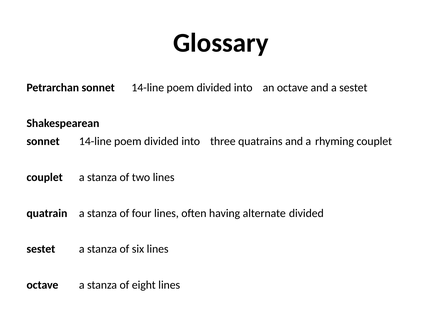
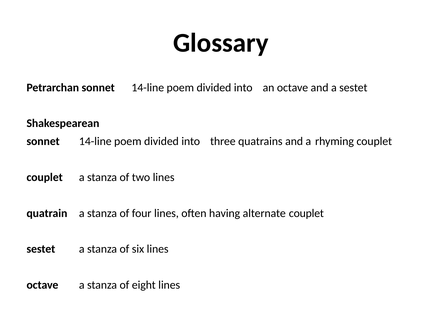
alternate divided: divided -> couplet (306, 213)
